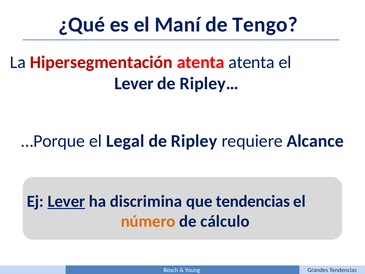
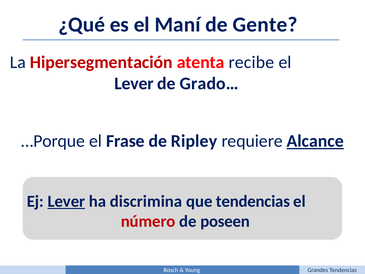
Tengo: Tengo -> Gente (265, 25)
atenta atenta: atenta -> recibe (251, 62)
Ripley…: Ripley… -> Grado… (209, 83)
Legal: Legal -> Frase (125, 141)
Alcance underline: none -> present (315, 141)
número colour: orange -> red (148, 221)
cálculo: cálculo -> poseen (225, 221)
